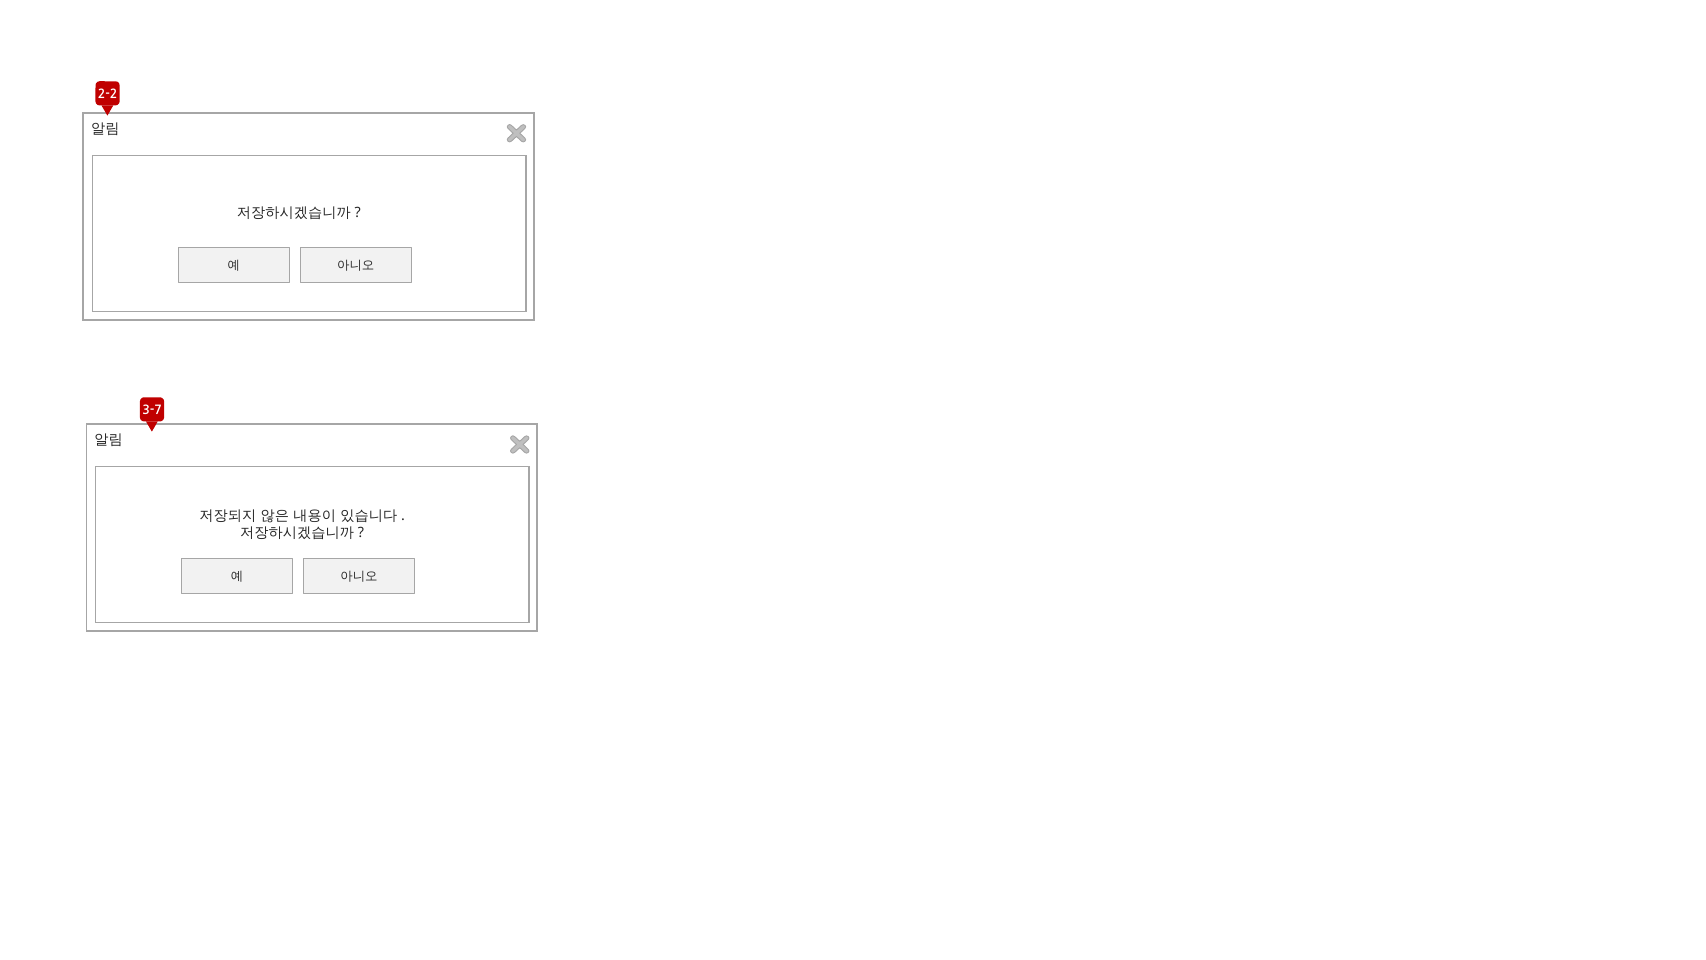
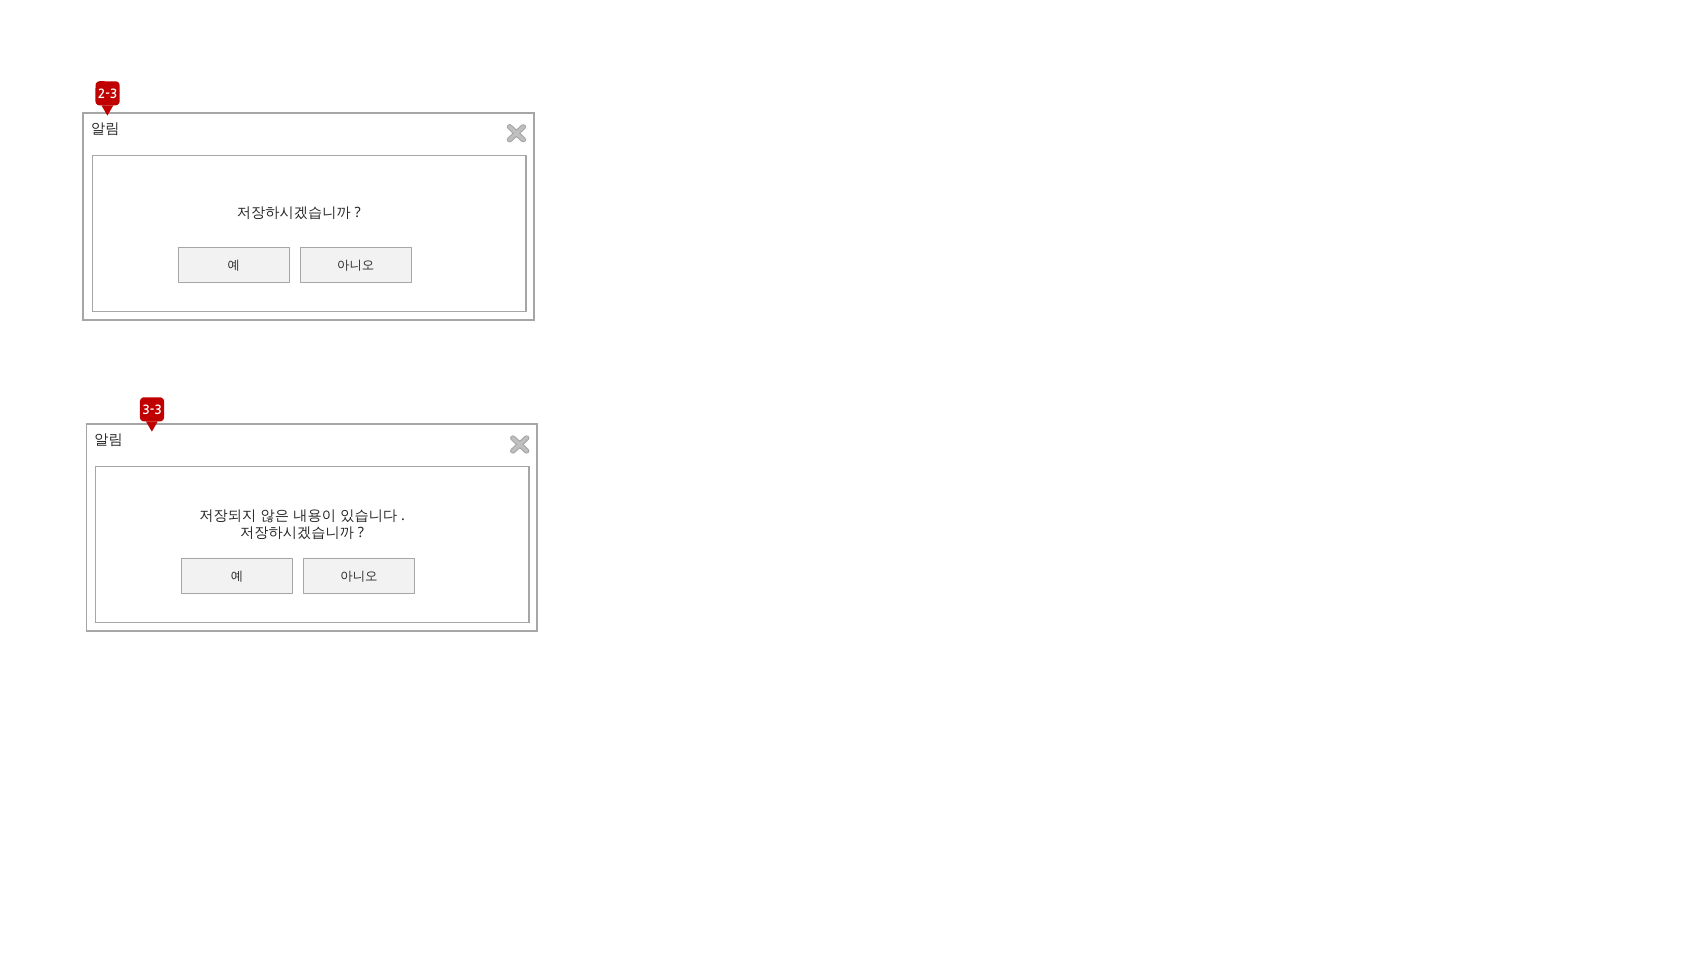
2-2: 2-2 -> 2-3 (108, 94)
3-7: 3-7 -> 3-3 (152, 410)
